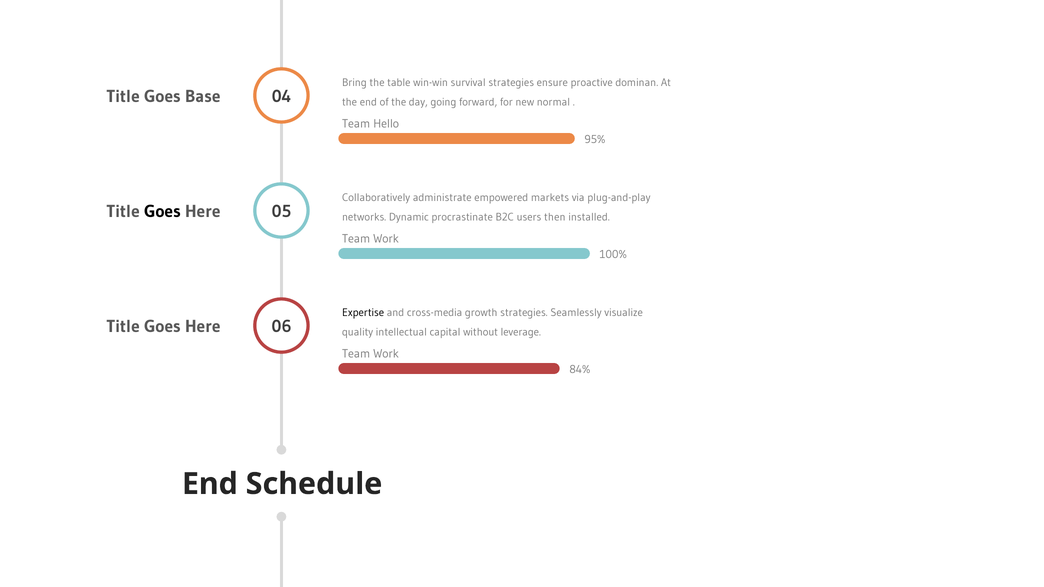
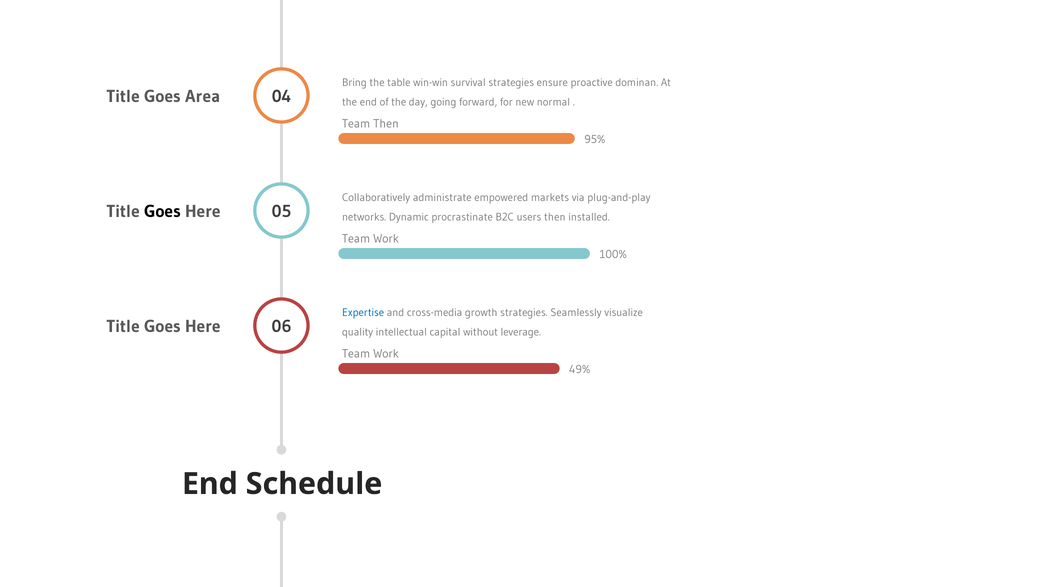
Base: Base -> Area (203, 97)
Team Hello: Hello -> Then (386, 124)
Expertise colour: black -> blue (363, 313)
84%: 84% -> 49% (580, 370)
